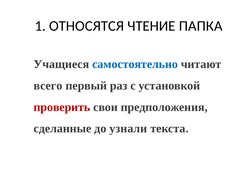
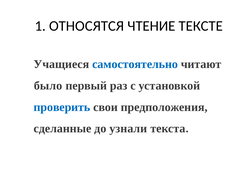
ПАПКА: ПАПКА -> ТЕКСТЕ (201, 26)
всего: всего -> было (48, 86)
проверить colour: red -> blue (62, 107)
